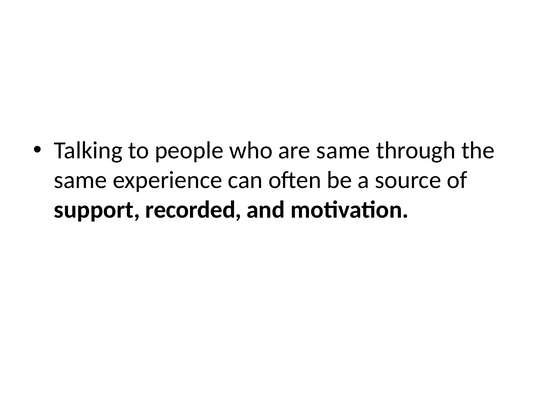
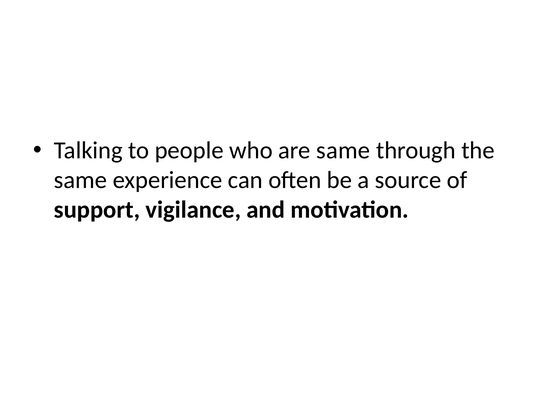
recorded: recorded -> vigilance (193, 209)
